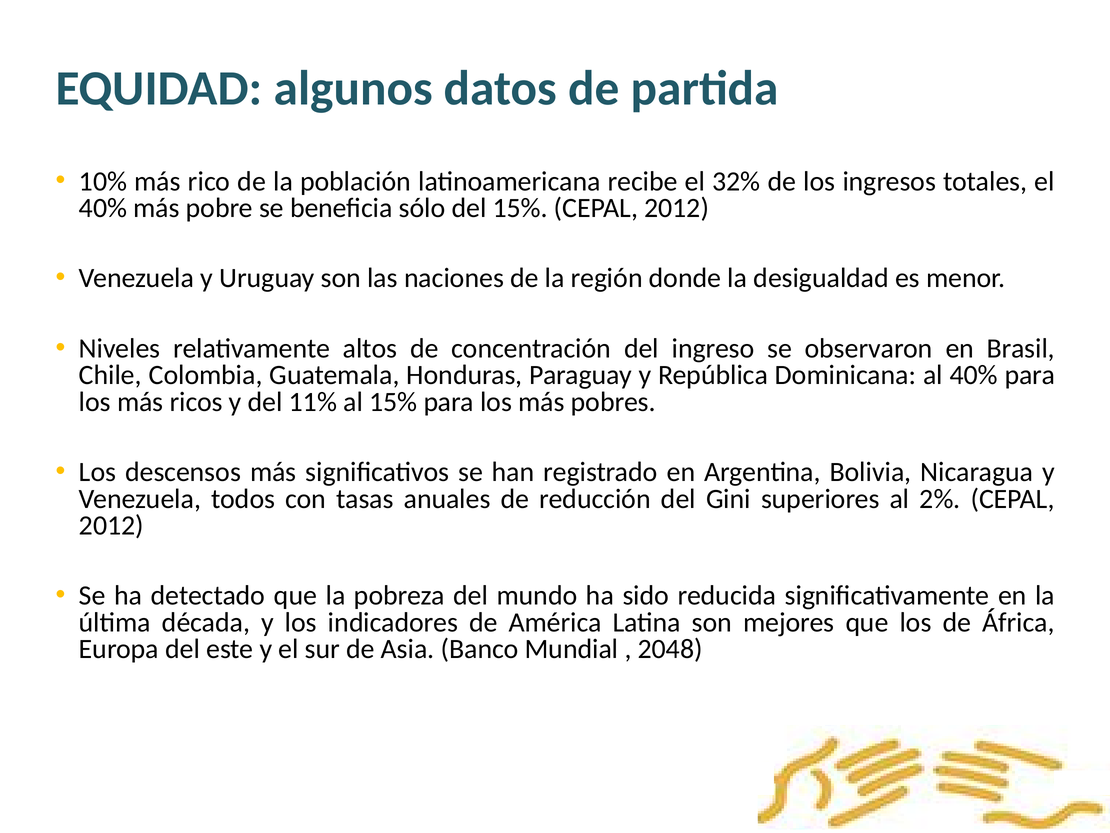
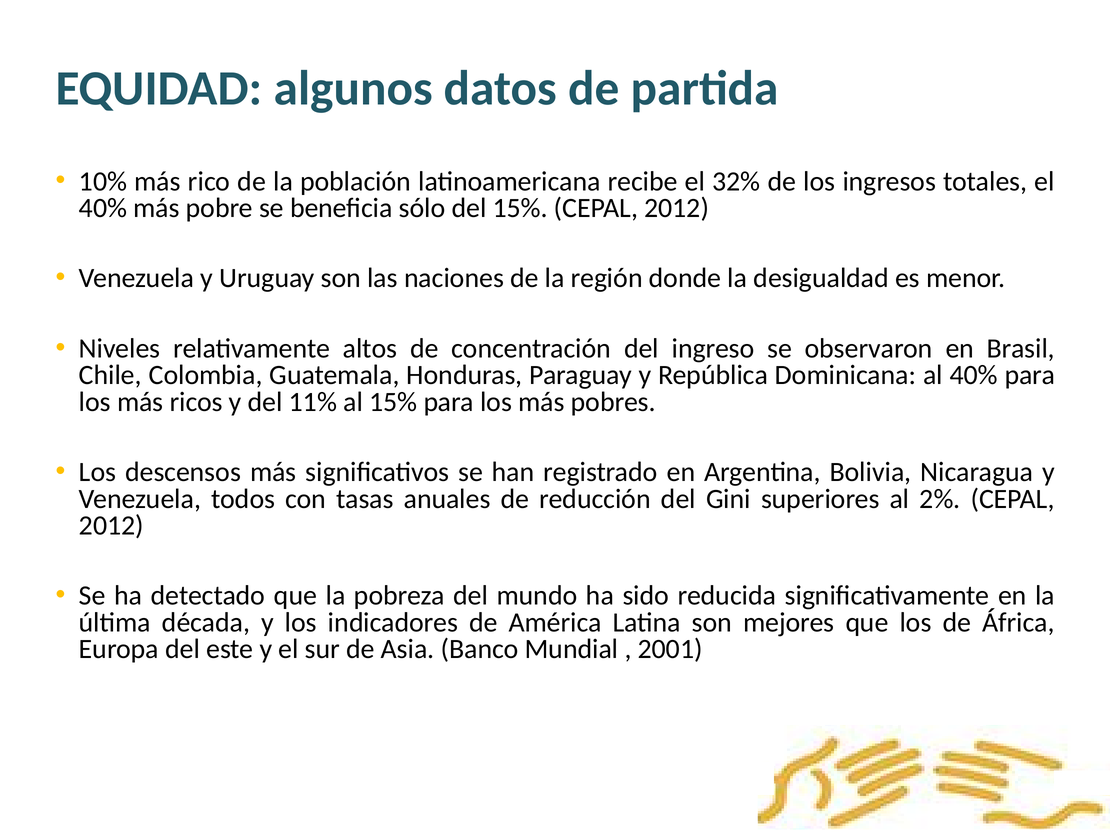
2048: 2048 -> 2001 (670, 649)
